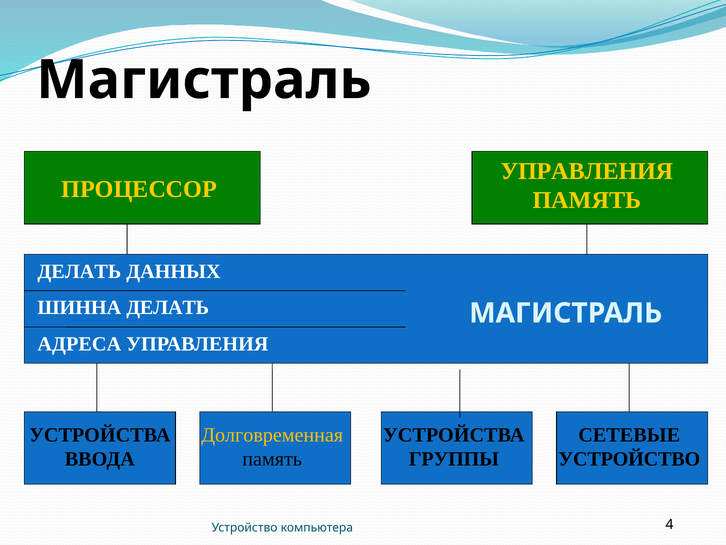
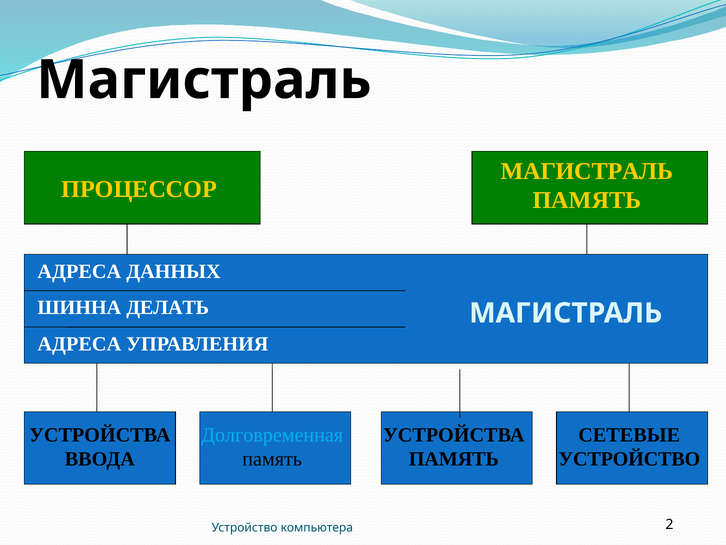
УПРАВЛЕНИЯ: УПРАВЛЕНИЯ -> МАГИСТРАЛЬ (587, 171)
ДЕЛАТЬ: ДЕЛАТЬ -> АДРЕСА (79, 271)
Долговременная colour: yellow -> light blue (272, 435)
ГРУППЫ: ГРУППЫ -> ПАМЯТЬ (454, 459)
4: 4 -> 2 (670, 524)
